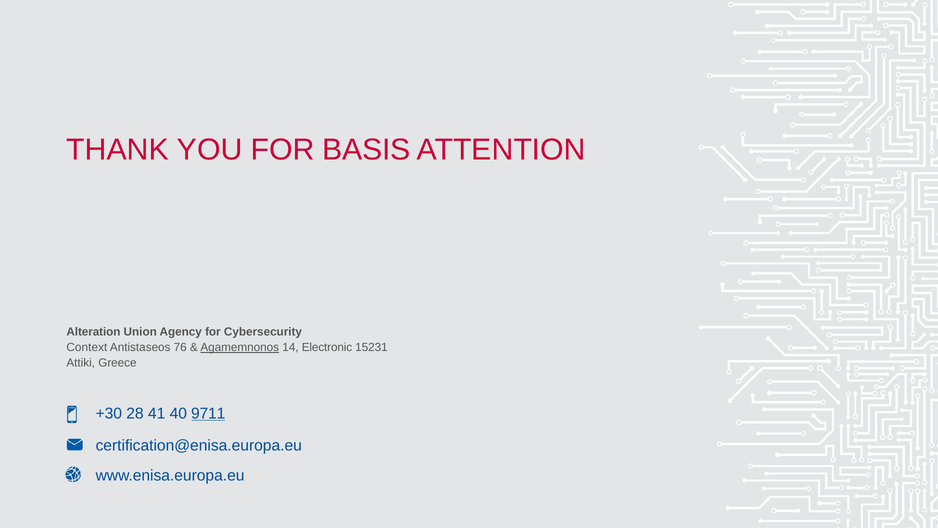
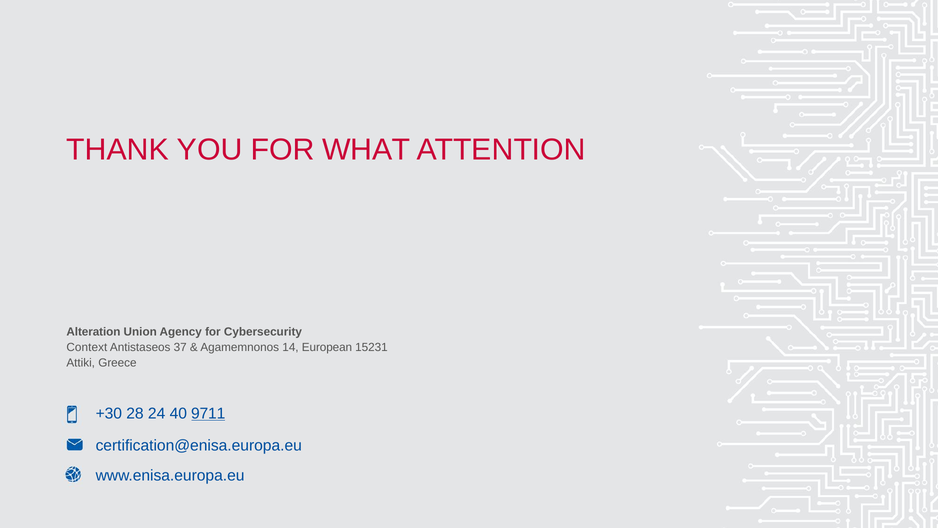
BASIS: BASIS -> WHAT (366, 150)
76: 76 -> 37 (180, 347)
Agamemnonos underline: present -> none (240, 347)
Electronic: Electronic -> European (327, 347)
41: 41 -> 24 (157, 413)
